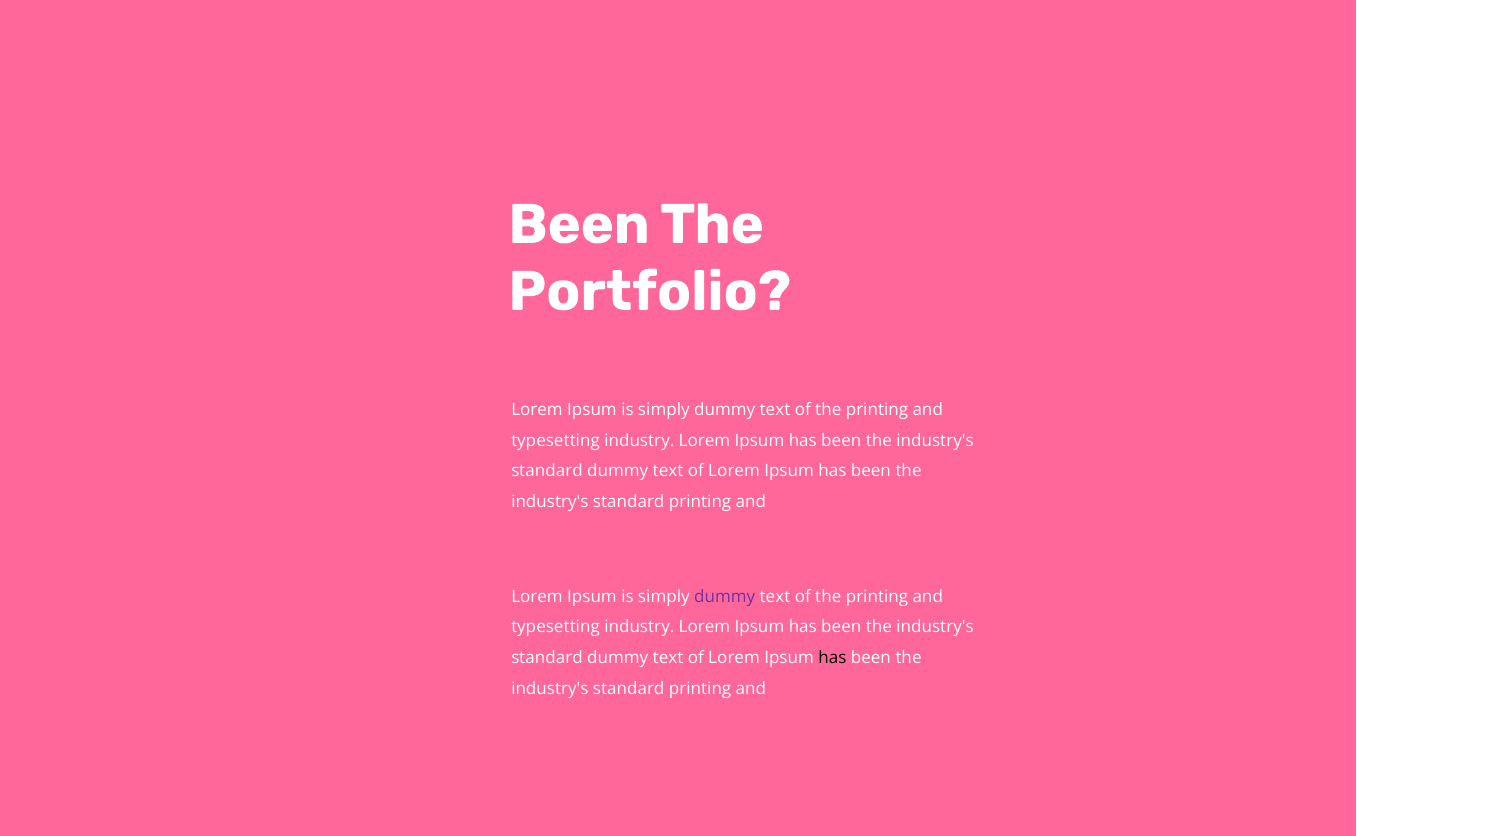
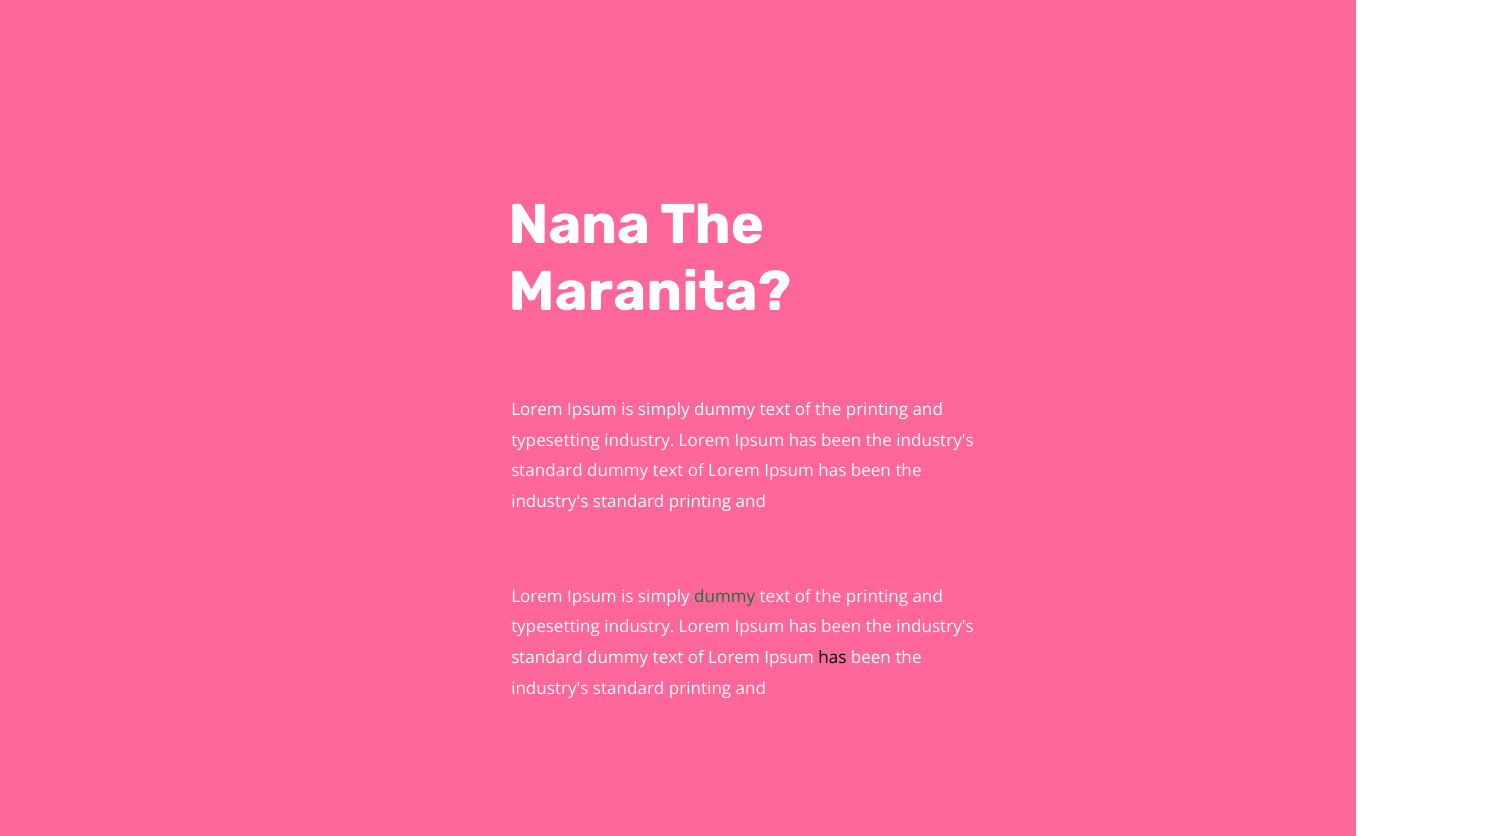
Been: Been -> Nana (579, 225)
Portfolio: Portfolio -> Maranita (650, 292)
dummy colour: purple -> green (725, 597)
